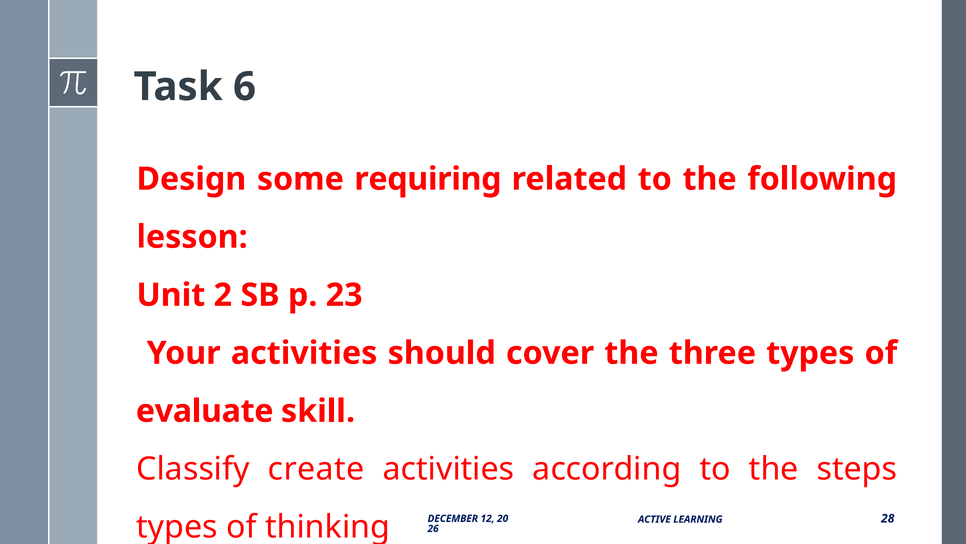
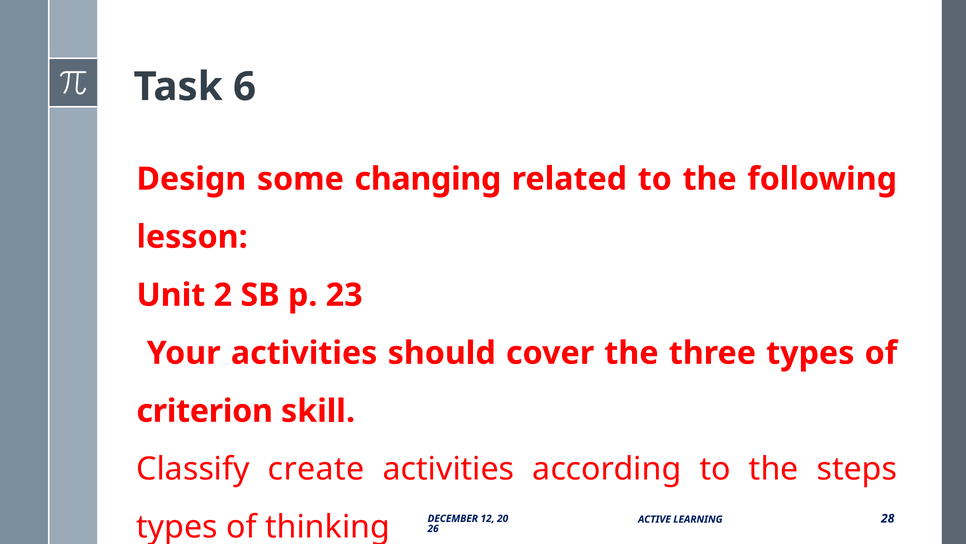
requiring: requiring -> changing (428, 179)
evaluate: evaluate -> criterion (205, 411)
